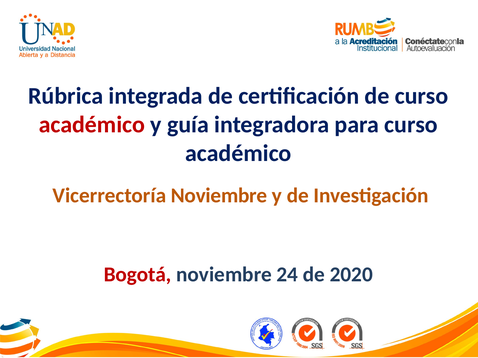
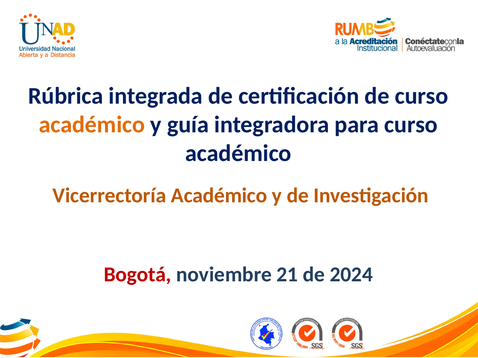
académico colour: red -> orange (92, 125)
Vicerrectoría Noviembre: Noviembre -> Académico (219, 196)
24: 24 -> 21 (287, 275)
2020: 2020 -> 2024 (351, 275)
